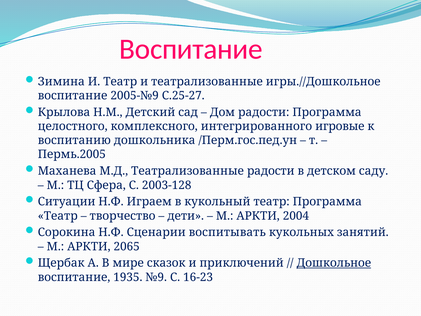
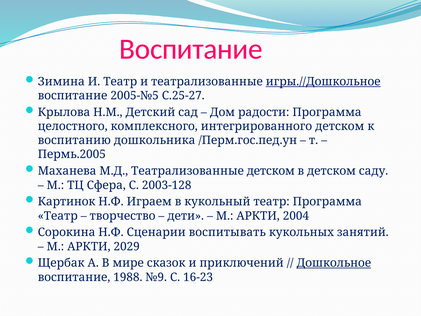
игры.//Дошкольное underline: none -> present (323, 82)
2005-№9: 2005-№9 -> 2005-№5 (135, 96)
интегрированного игровые: игровые -> детском (340, 126)
Театрализованные радости: радости -> детском (271, 171)
Ситуации: Ситуации -> Картинок (67, 202)
2065: 2065 -> 2029 (127, 246)
1935: 1935 -> 1988 (128, 277)
